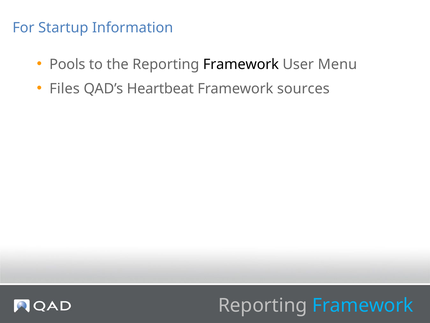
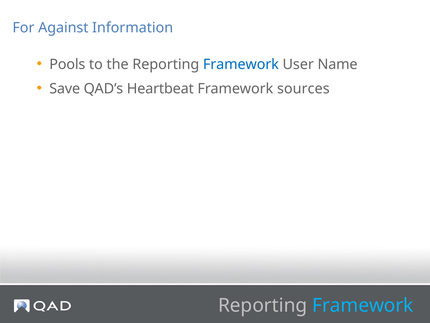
Startup: Startup -> Against (63, 28)
Framework colour: black -> blue (241, 64)
Menu: Menu -> Name (338, 64)
Files: Files -> Save (65, 89)
